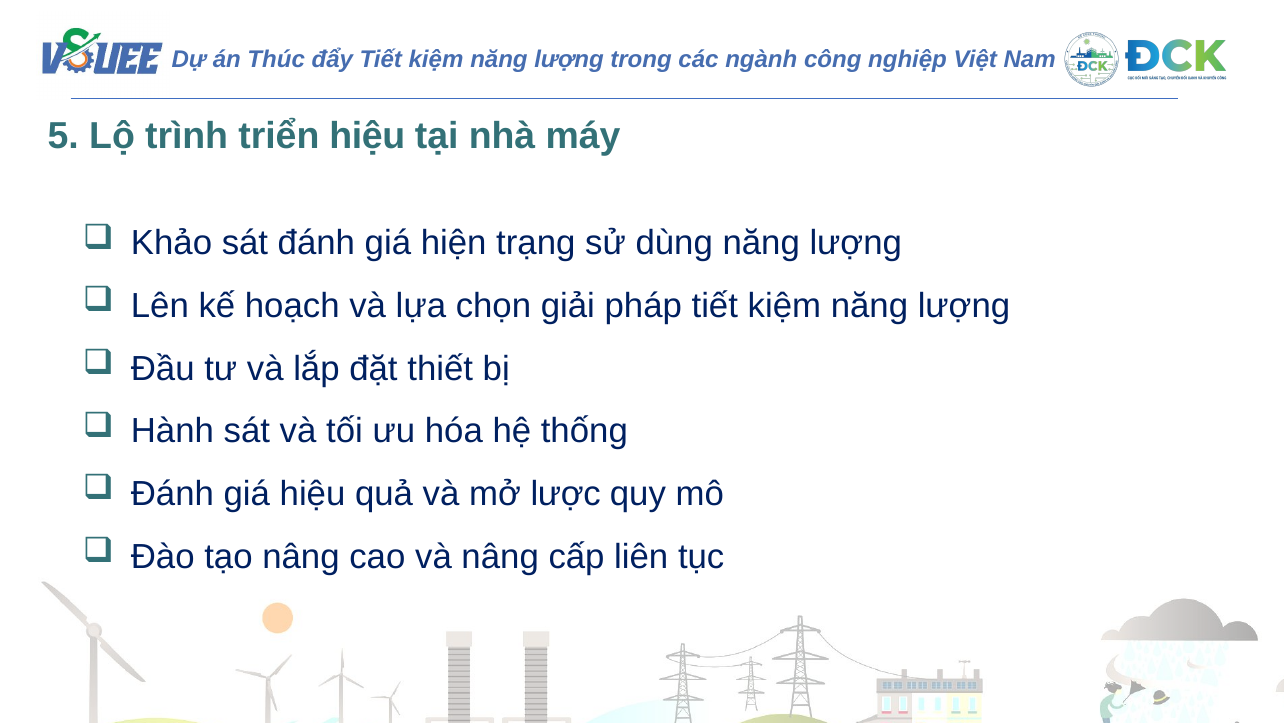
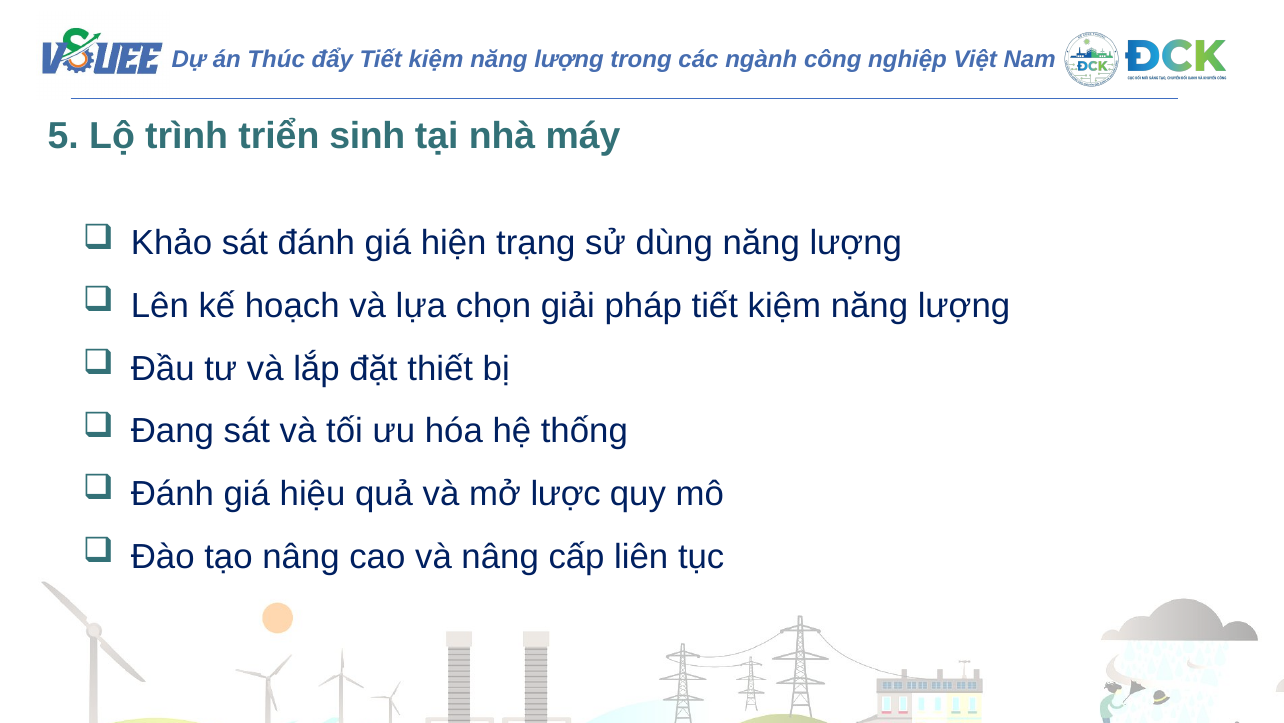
triển hiệu: hiệu -> sinh (367, 136)
Hành: Hành -> Đang (172, 431)
